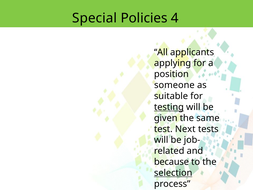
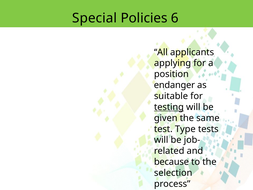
4: 4 -> 6 (175, 18)
someone: someone -> endanger (174, 85)
Next: Next -> Type (185, 129)
selection underline: present -> none (173, 173)
